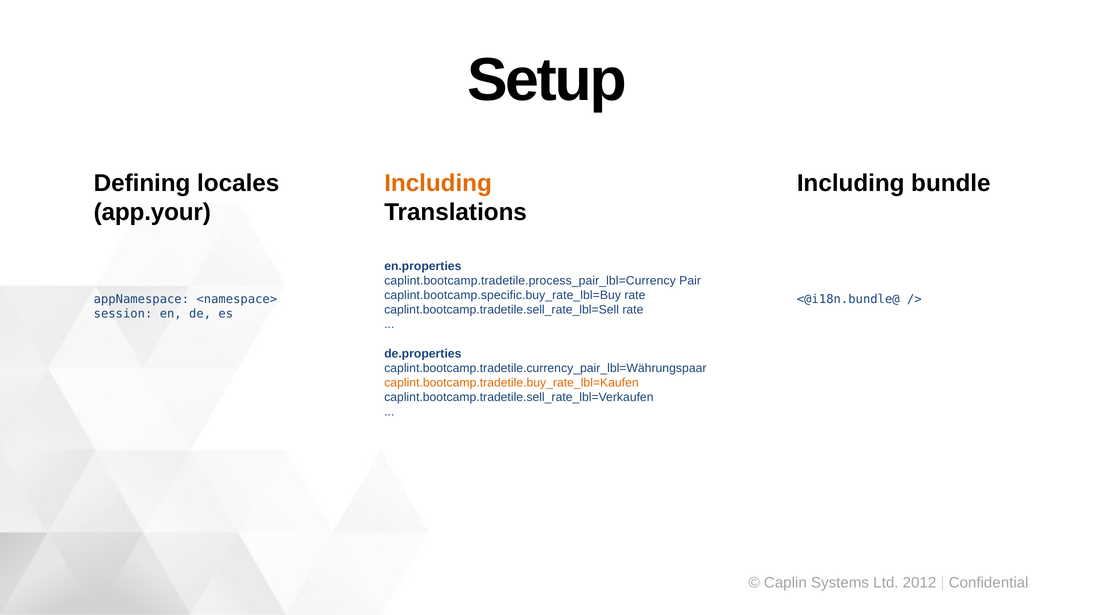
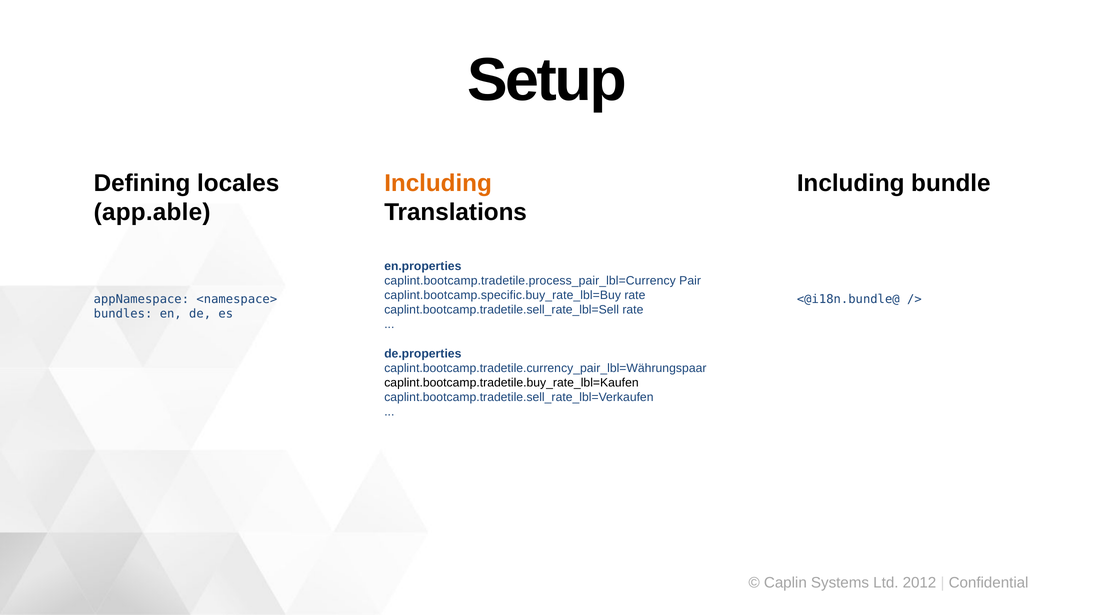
app.your: app.your -> app.able (152, 213)
session: session -> bundles (123, 314)
caplint.bootcamp.tradetile.buy_rate_lbl=Kaufen colour: orange -> black (511, 383)
